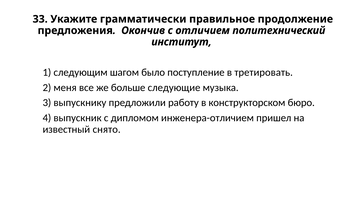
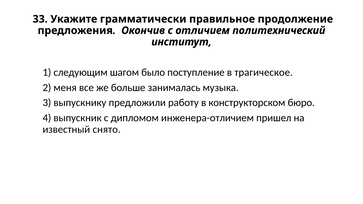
третировать: третировать -> трагическое (264, 72)
следующие: следующие -> занималась (174, 88)
